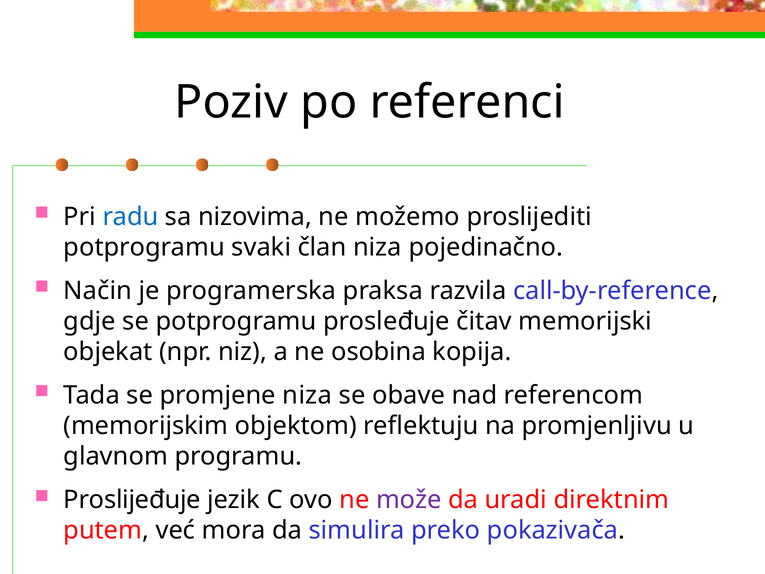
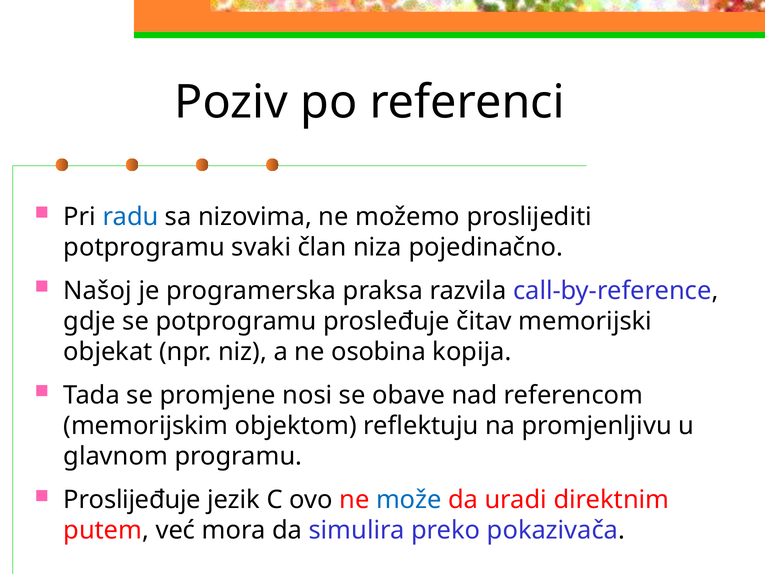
Način: Način -> Našoj (98, 291)
promjene niza: niza -> nosi (307, 395)
može colour: purple -> blue (409, 500)
